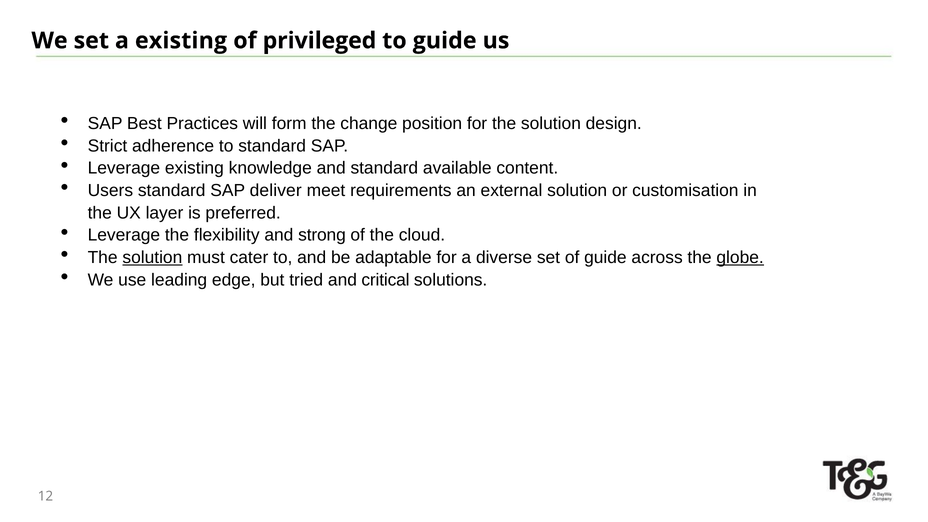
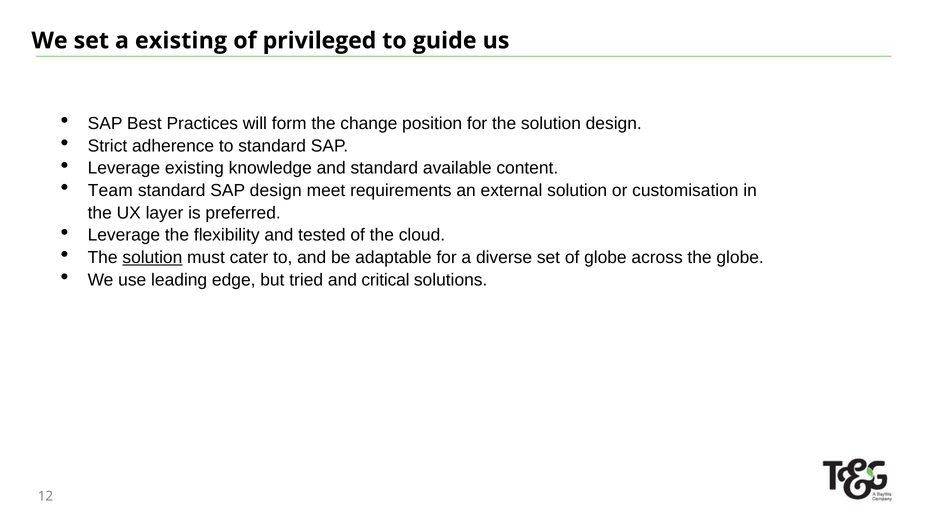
Users: Users -> Team (110, 191)
SAP deliver: deliver -> design (276, 191)
strong: strong -> tested (322, 235)
of guide: guide -> globe (605, 258)
globe underline: present -> none (740, 258)
